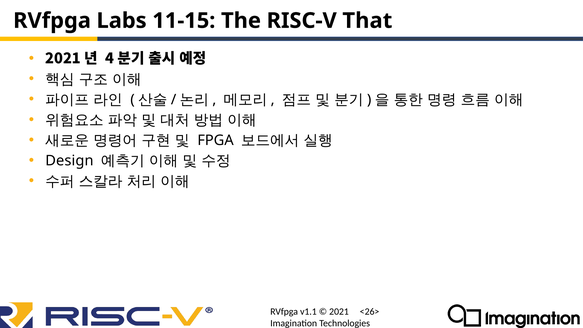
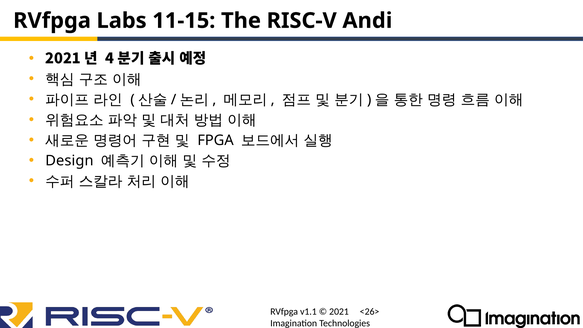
That: That -> Andi (367, 21)
